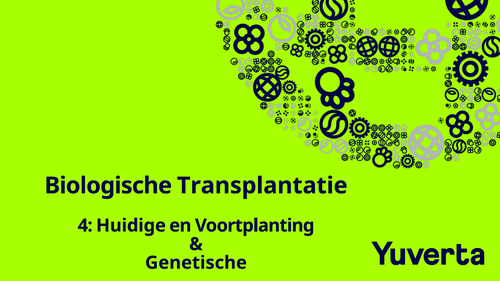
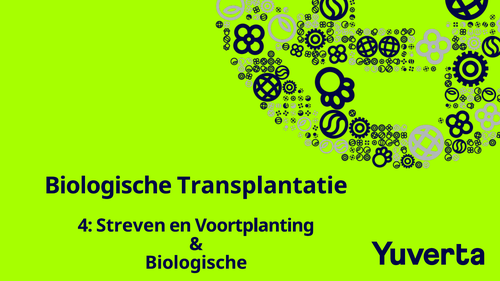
Huidige: Huidige -> Streven (131, 226)
Genetische: Genetische -> Biologische (196, 263)
